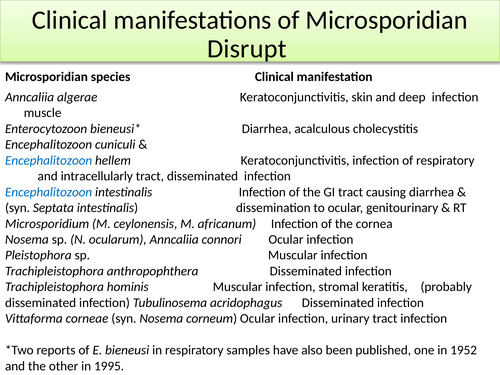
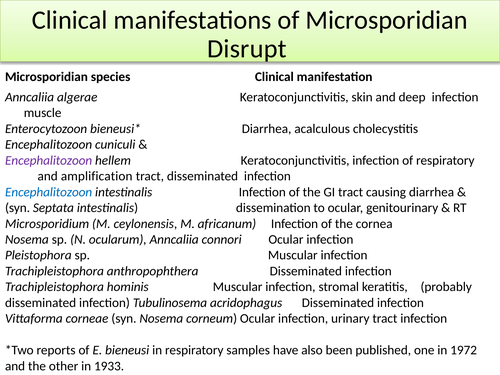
Encephalitozoon colour: blue -> purple (49, 160)
intracellularly: intracellularly -> amplification (97, 176)
1952: 1952 -> 1972 (464, 350)
1995: 1995 -> 1933 (109, 366)
